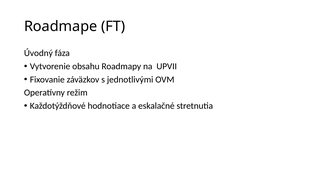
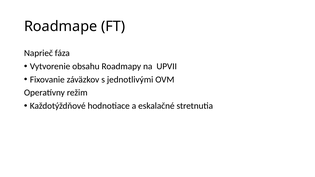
Úvodný: Úvodný -> Naprieč (38, 53)
